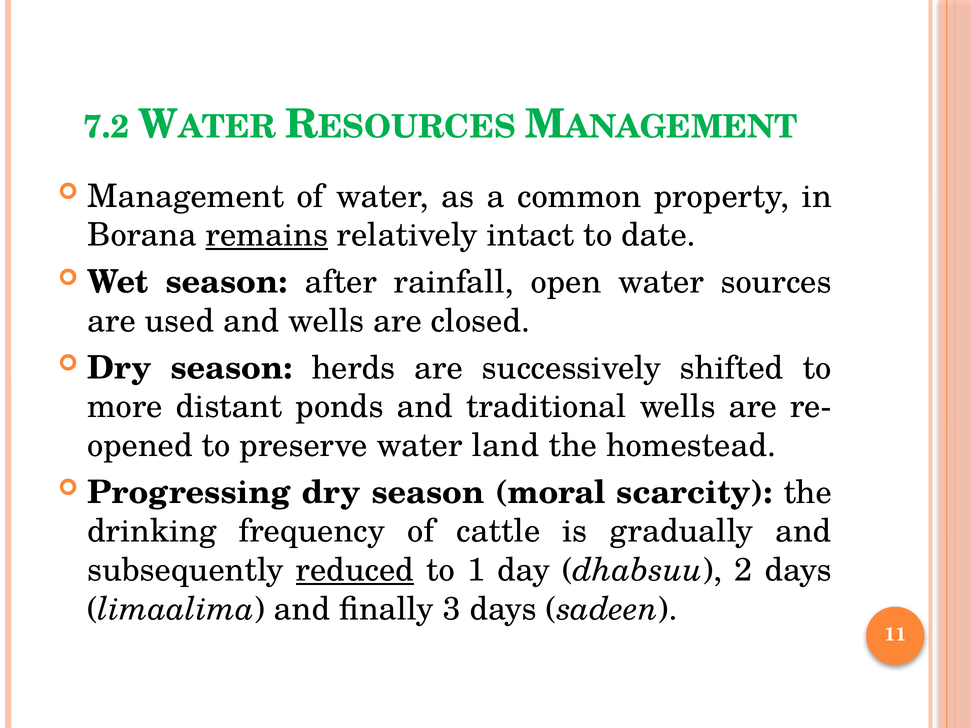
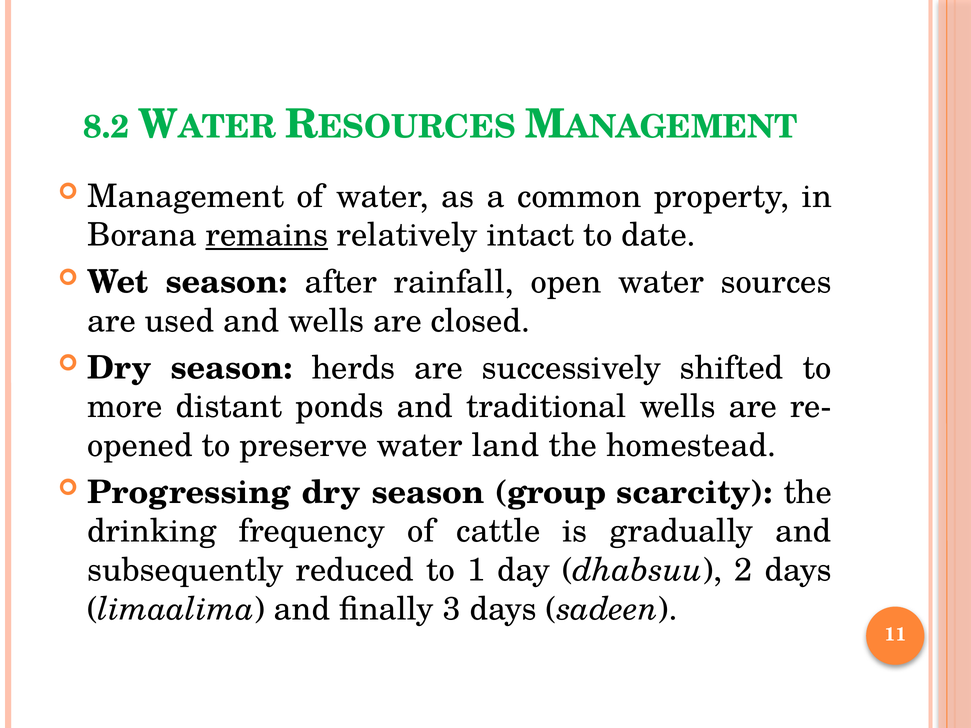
7.2: 7.2 -> 8.2 (106, 127)
moral: moral -> group (551, 493)
reduced underline: present -> none (355, 570)
